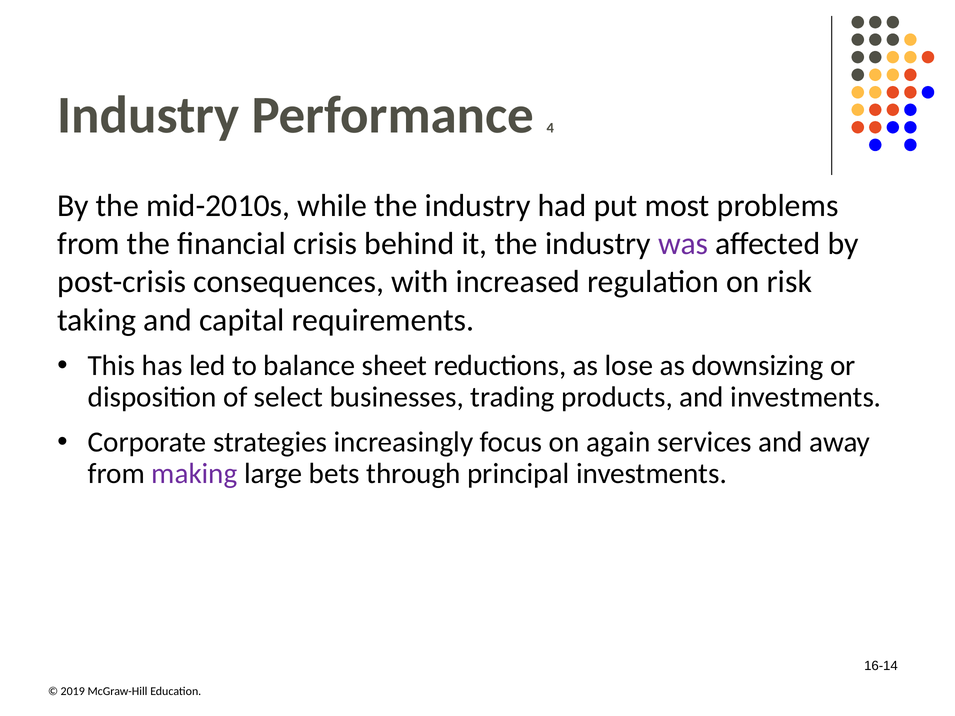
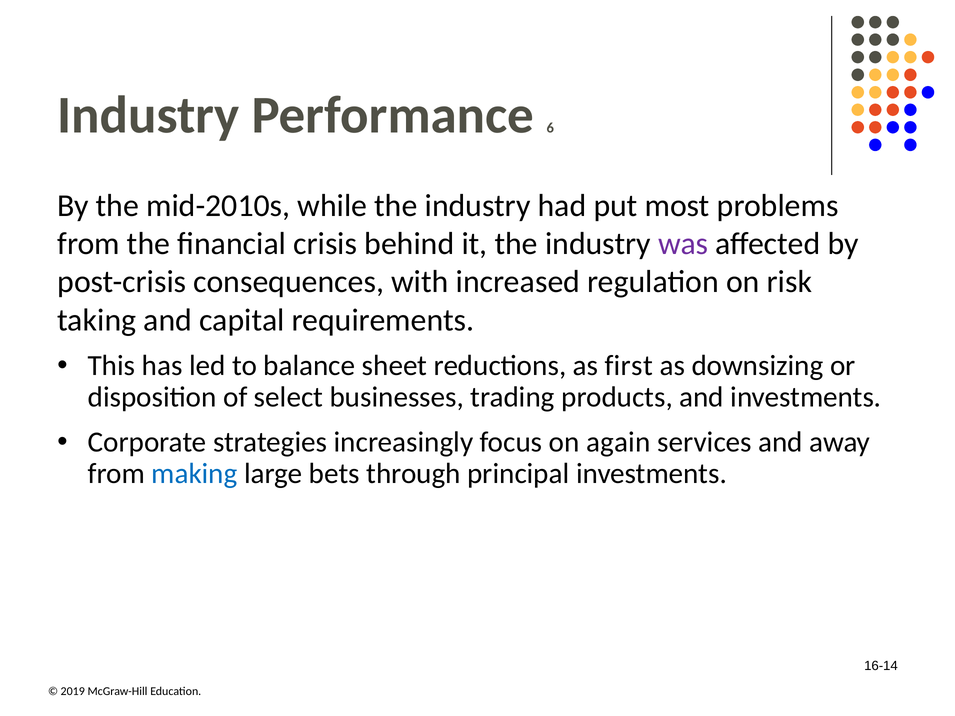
4: 4 -> 6 (550, 128)
lose: lose -> first (629, 366)
making colour: purple -> blue (194, 474)
